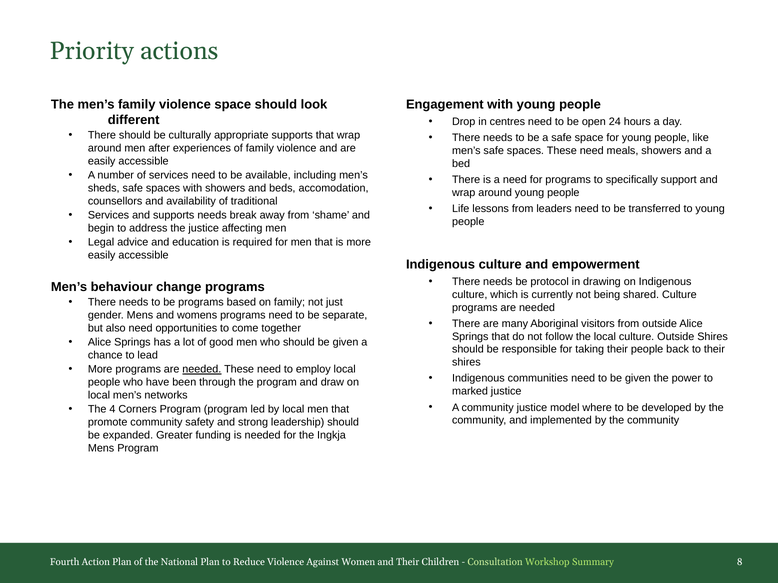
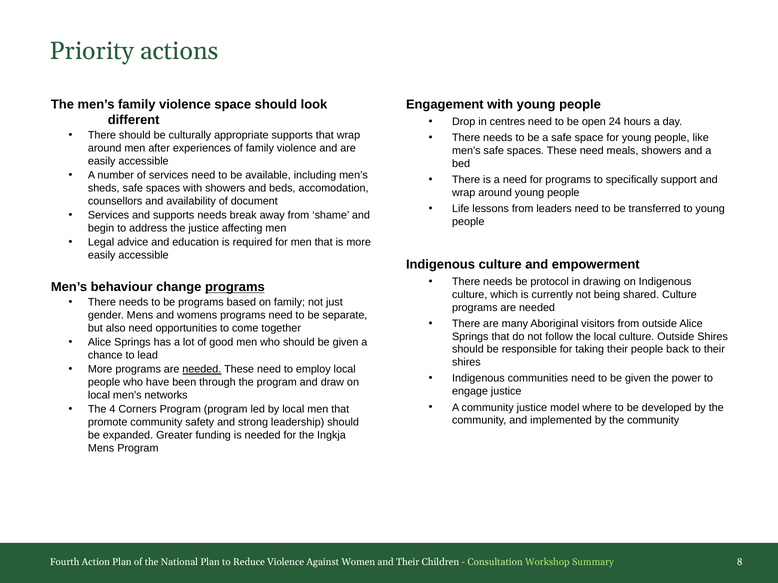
traditional: traditional -> document (254, 201)
programs underline: none -> present (235, 287)
marked: marked -> engage (470, 392)
